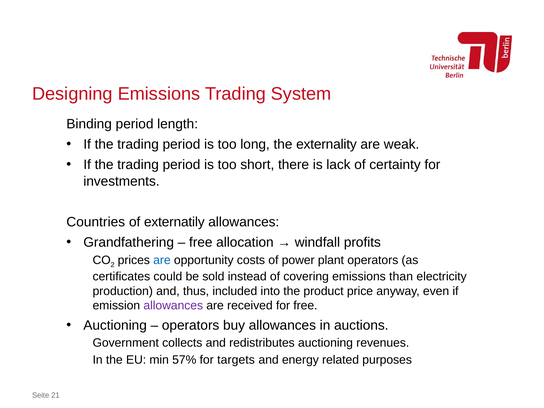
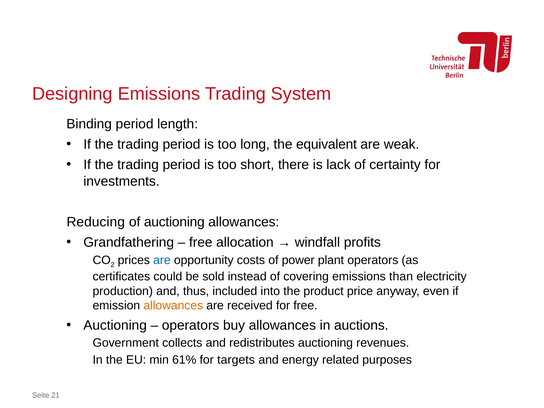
externality: externality -> equivalent (326, 144)
Countries: Countries -> Reducing (96, 222)
of externatily: externatily -> auctioning (174, 222)
allowances colour: purple -> orange (173, 306)
57%: 57% -> 61% (184, 360)
